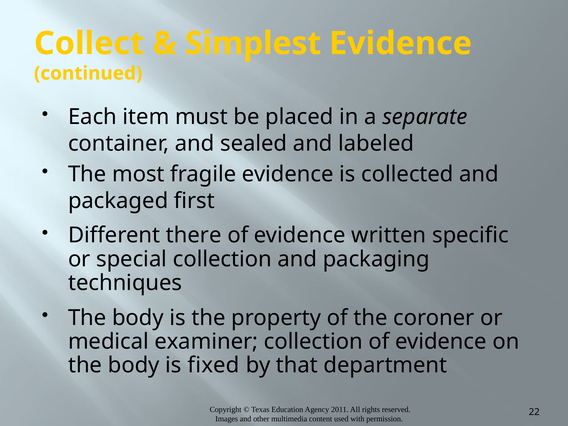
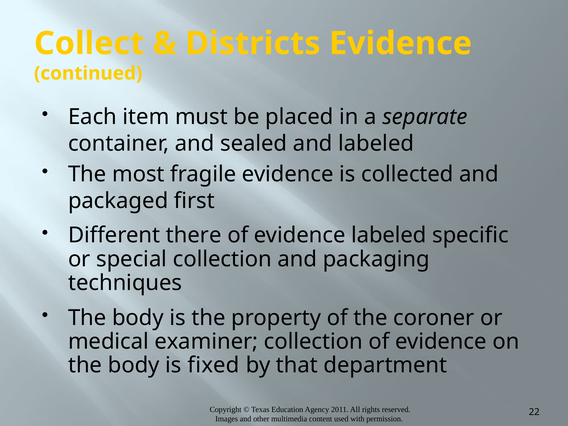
Simplest: Simplest -> Districts (253, 43)
evidence written: written -> labeled (389, 235)
